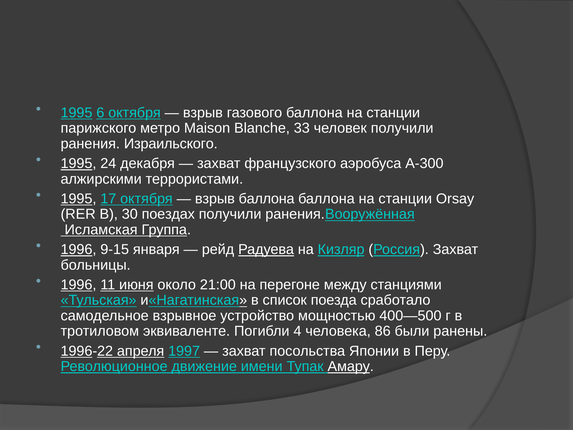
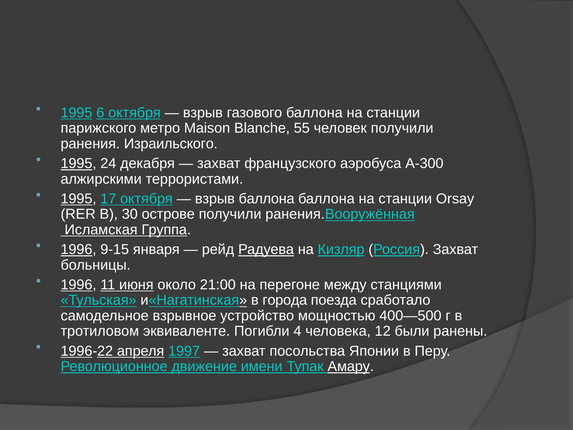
33: 33 -> 55 (302, 128)
поездах: поездах -> острове (168, 214)
список: список -> города (285, 300)
86: 86 -> 12 (383, 331)
